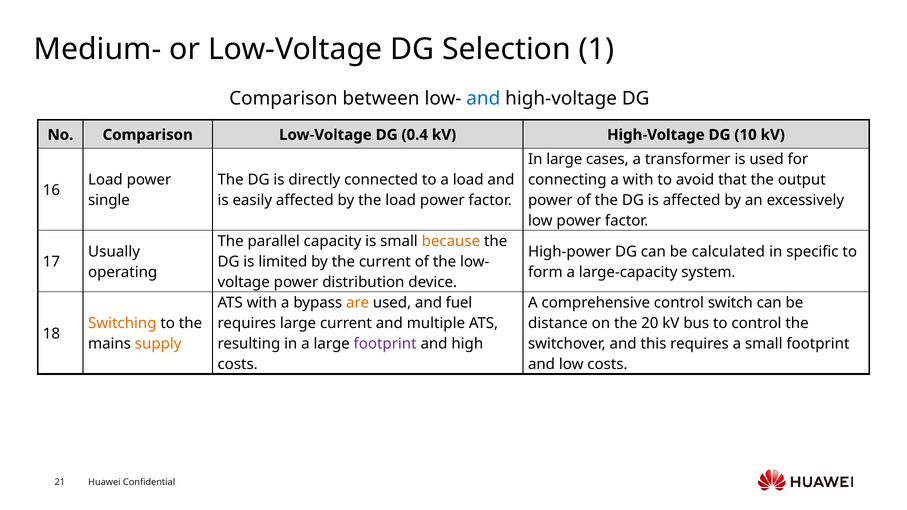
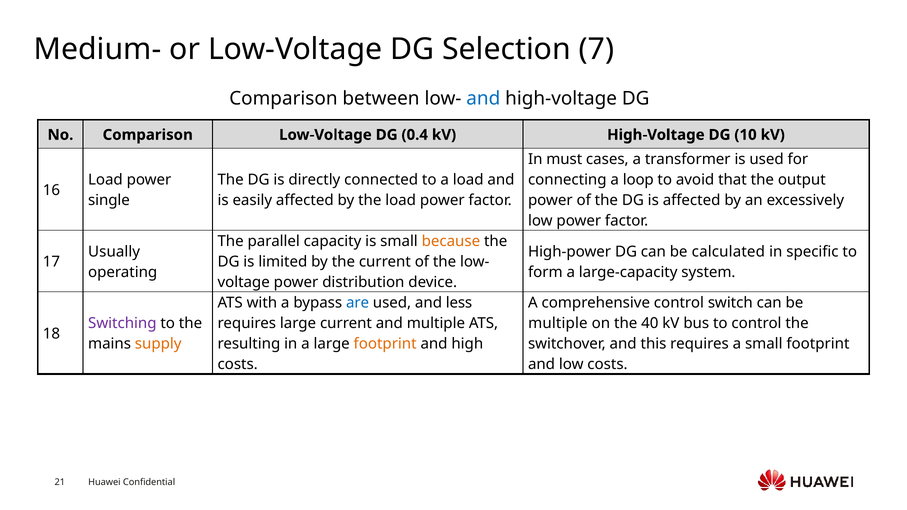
1: 1 -> 7 (597, 49)
In large: large -> must (564, 159)
a with: with -> loop (638, 180)
are colour: orange -> blue (358, 303)
fuel: fuel -> less (459, 303)
Switching colour: orange -> purple (122, 324)
distance: distance -> multiple (558, 324)
20: 20 -> 40 (650, 324)
footprint colour: purple -> orange (385, 344)
